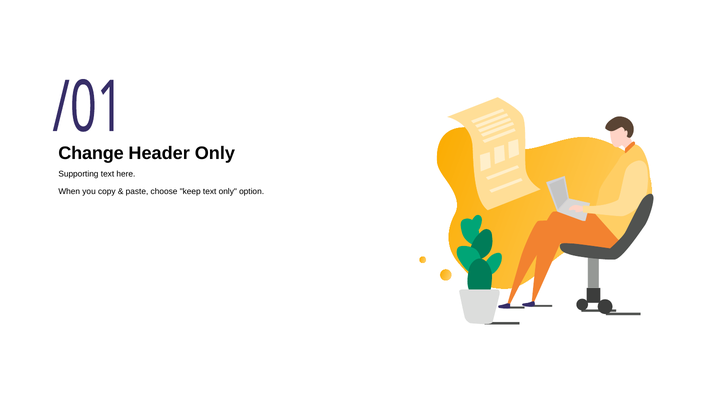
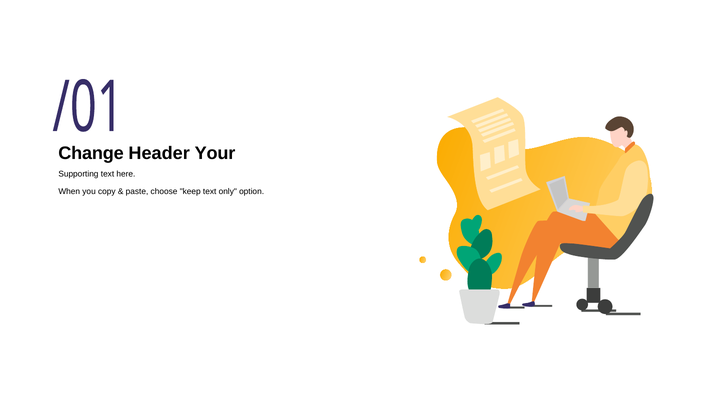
Header Only: Only -> Your (215, 153)
